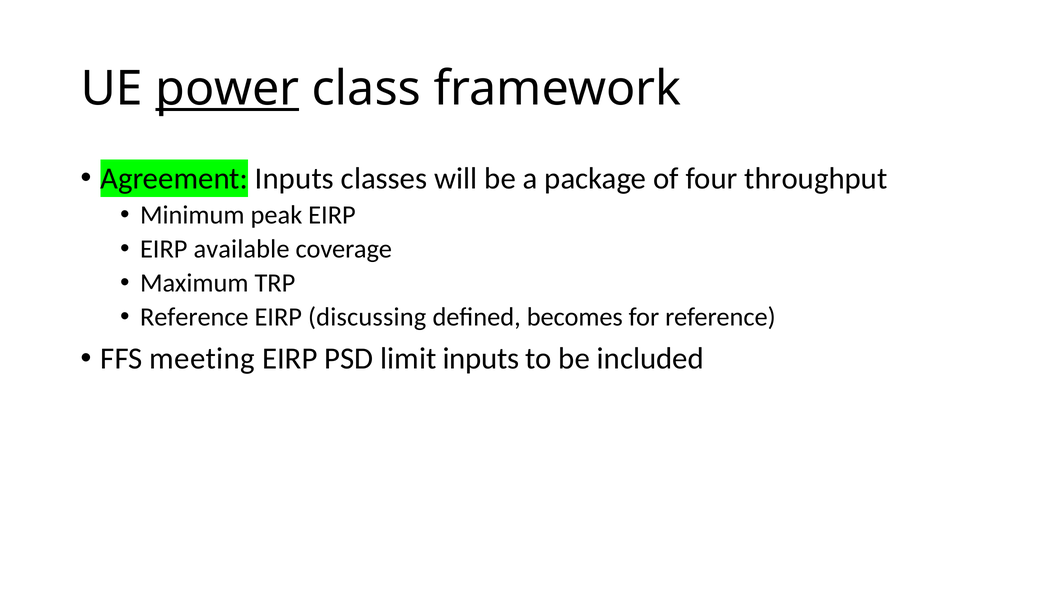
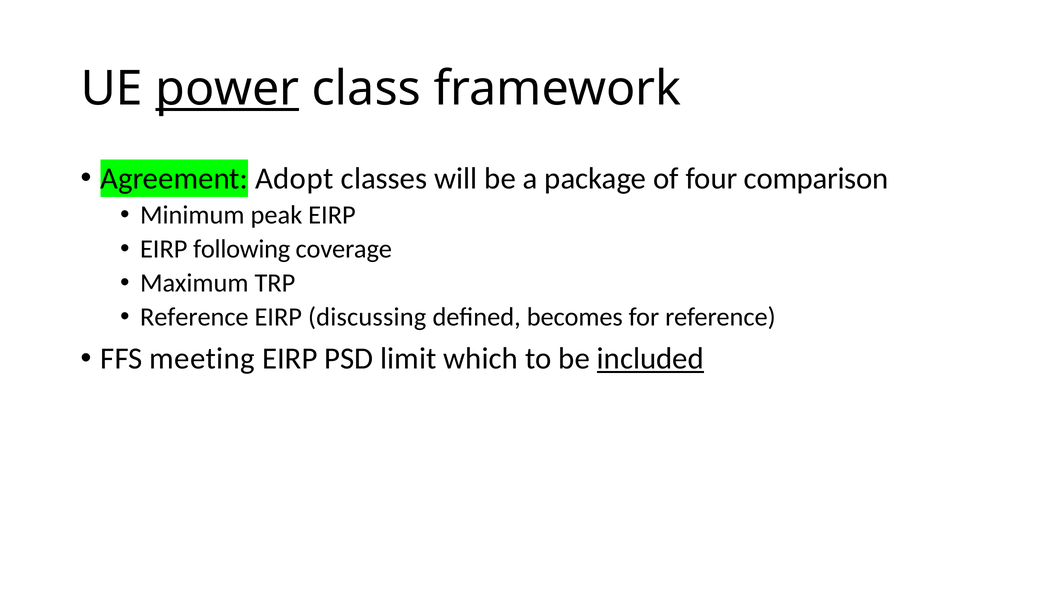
Agreement Inputs: Inputs -> Adopt (294, 179)
throughput: throughput -> comparison (816, 179)
available: available -> following (242, 249)
limit inputs: inputs -> which (481, 359)
included underline: none -> present (650, 359)
